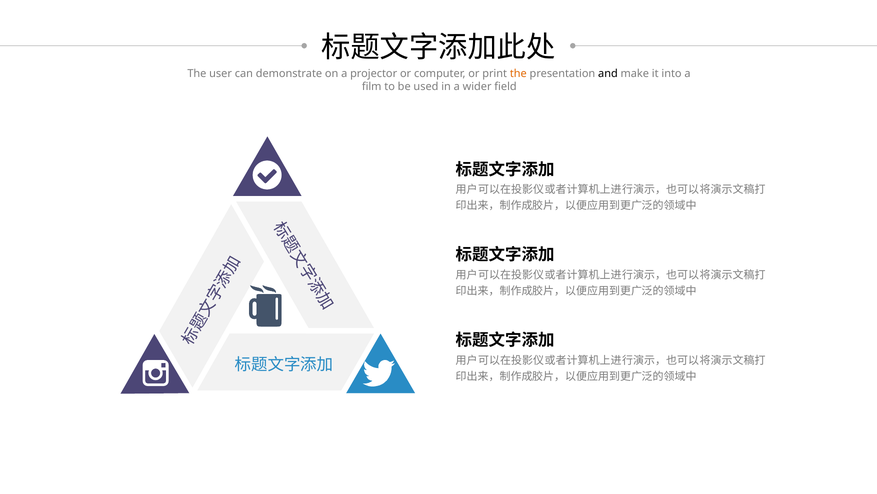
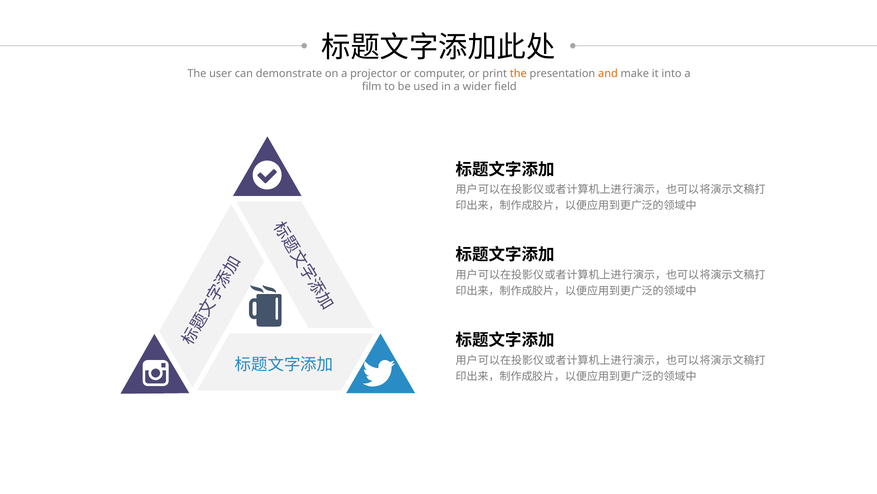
and colour: black -> orange (608, 74)
